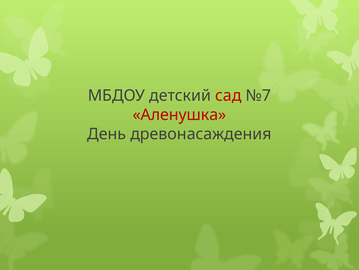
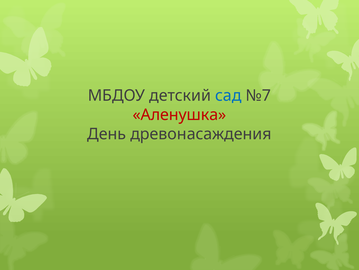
сад colour: red -> blue (228, 95)
